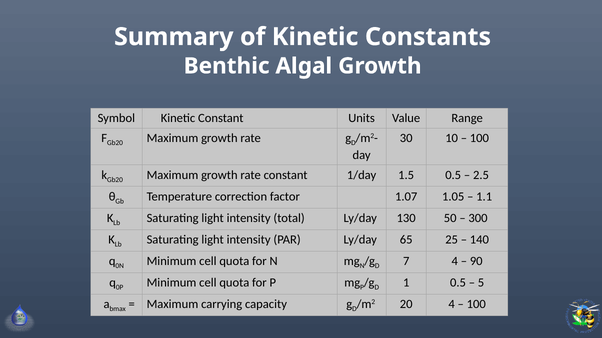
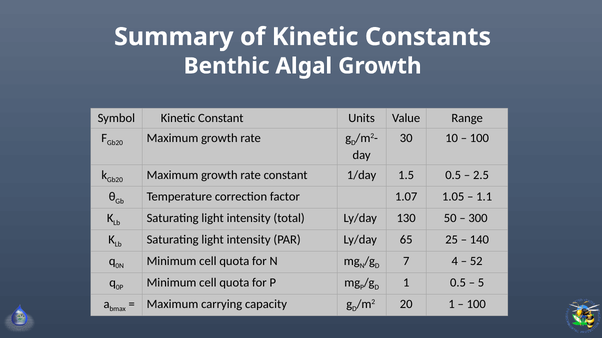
90: 90 -> 52 (476, 262)
20 4: 4 -> 1 (452, 305)
